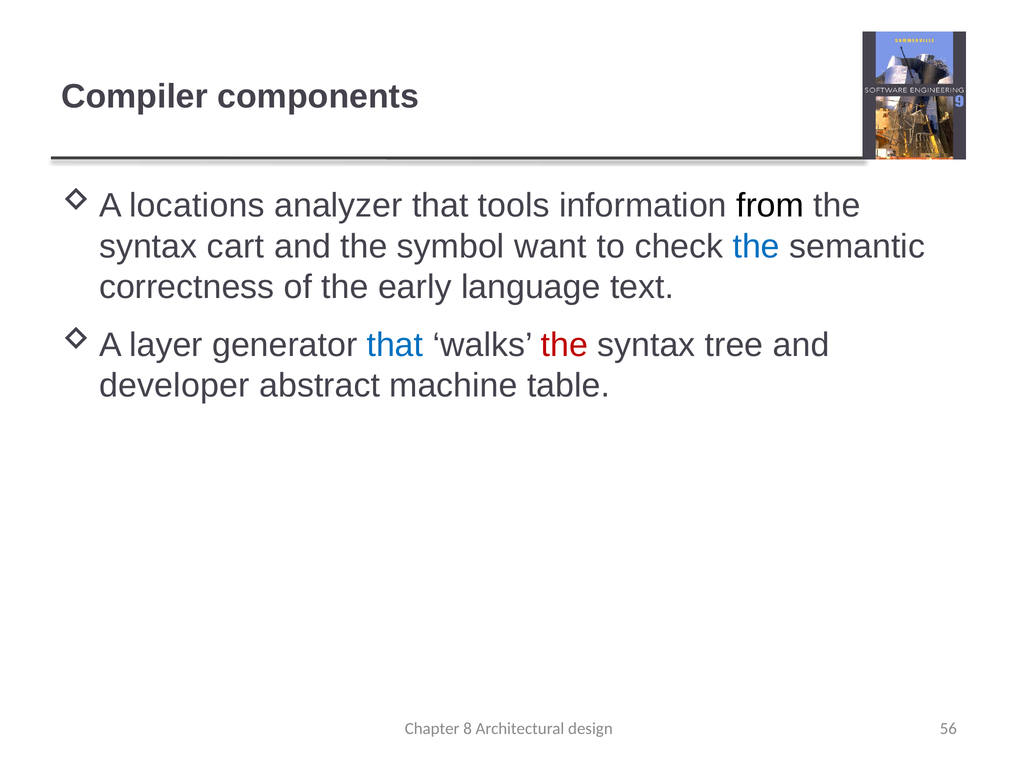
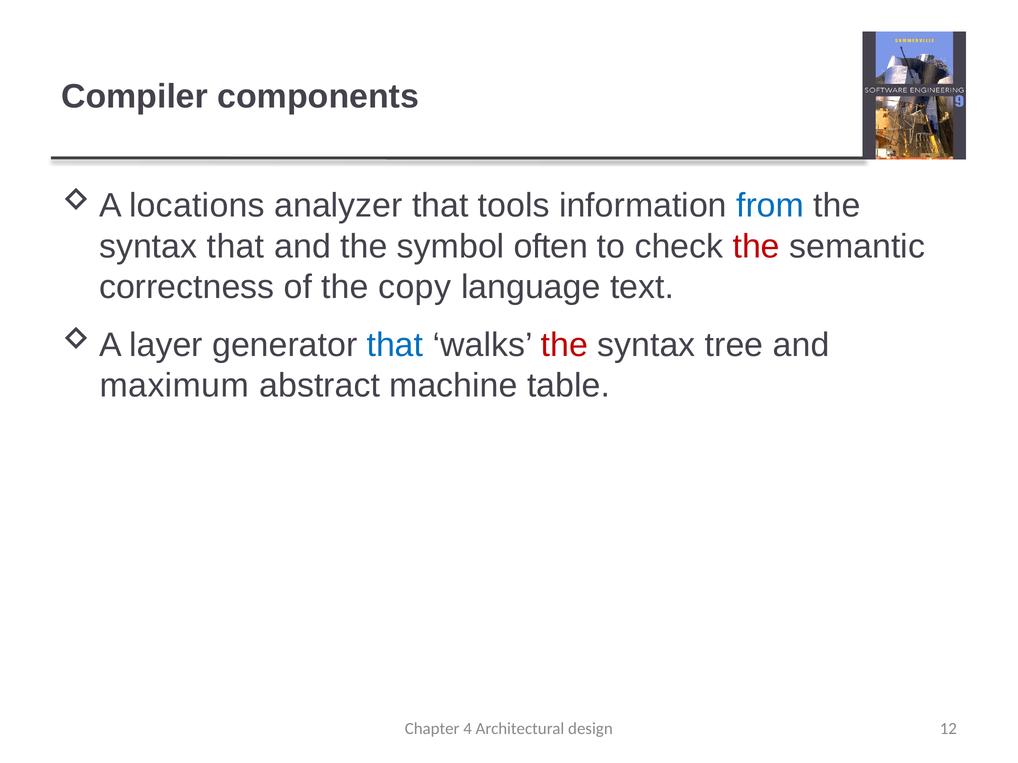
from colour: black -> blue (770, 206)
syntax cart: cart -> that (236, 247)
want: want -> often (551, 247)
the colour: blue -> red (756, 247)
early: early -> copy (415, 287)
developer: developer -> maximum (174, 386)
8: 8 -> 4 (468, 729)
56: 56 -> 12 (948, 729)
